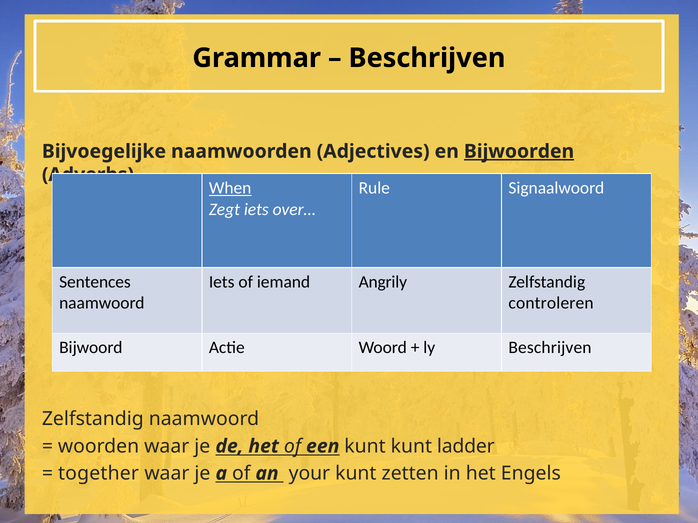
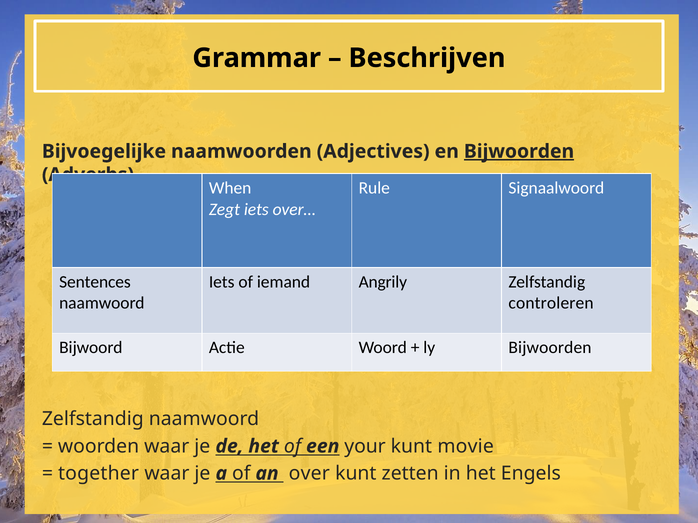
When underline: present -> none (230, 188)
ly Beschrijven: Beschrijven -> Bijwoorden (550, 348)
een kunt: kunt -> your (365, 447)
ladder: ladder -> movie (466, 447)
your: your -> over (309, 474)
